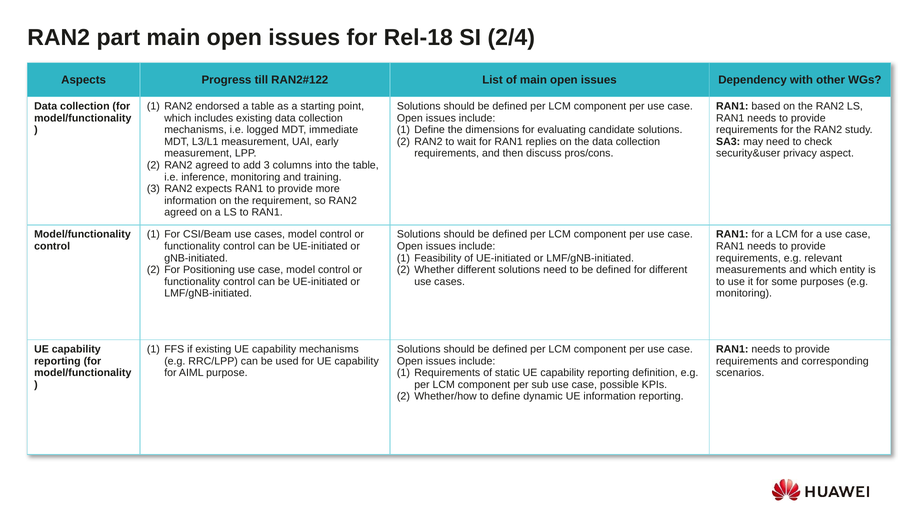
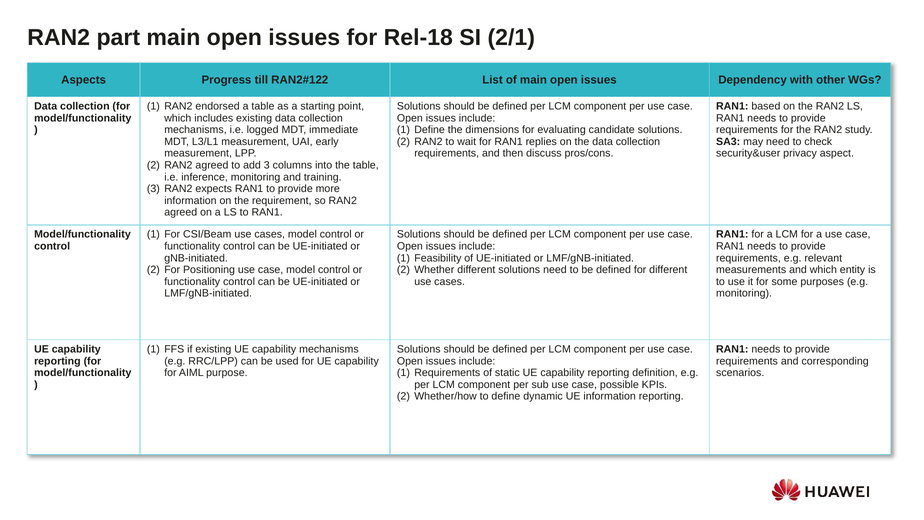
2/4: 2/4 -> 2/1 (511, 37)
